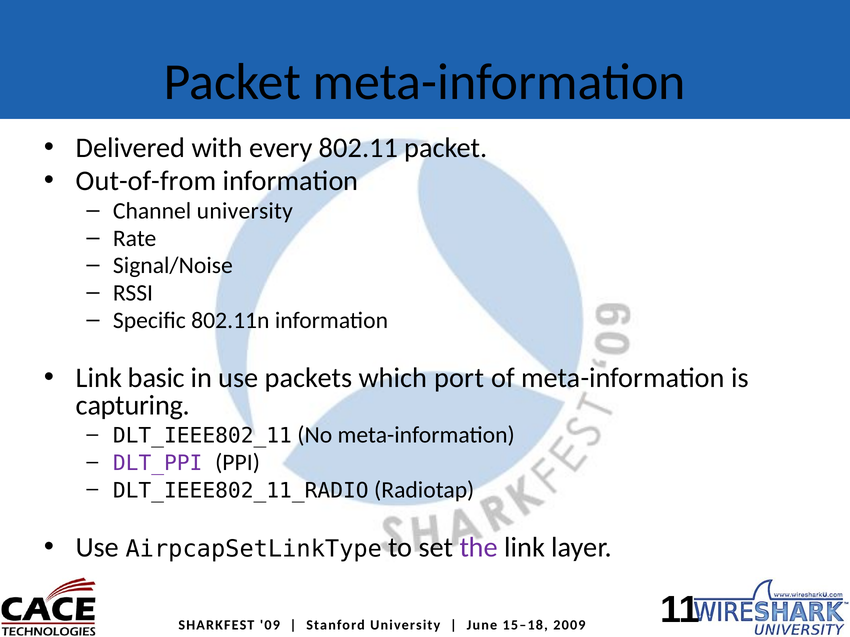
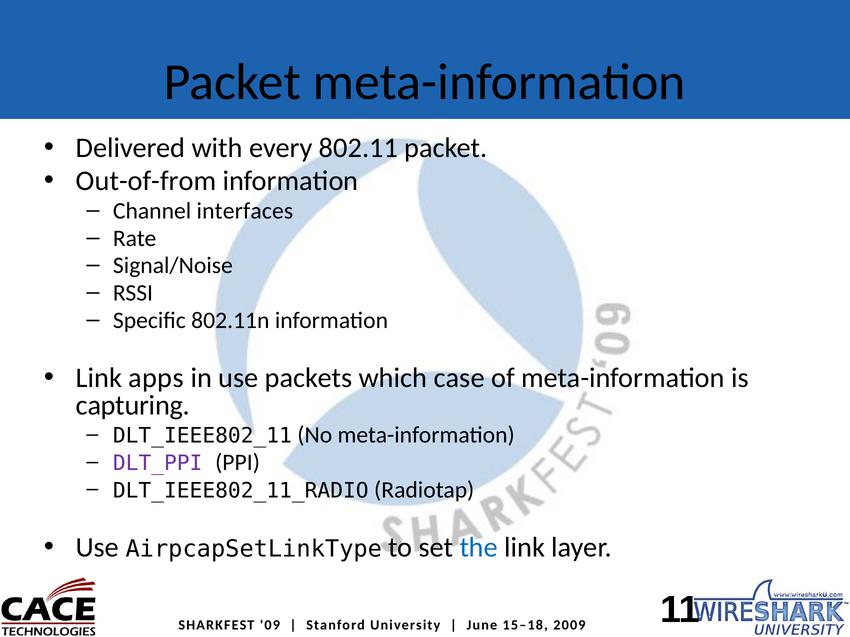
Channel university: university -> interfaces (245, 211)
basic: basic -> apps (156, 378)
port: port -> case (459, 378)
the colour: purple -> blue (479, 548)
